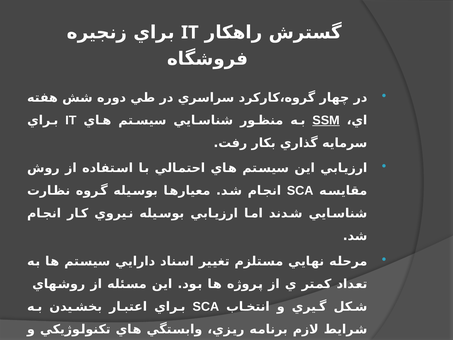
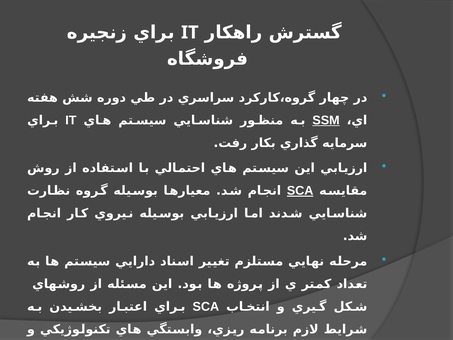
SCA underline: none -> present (300, 191)
